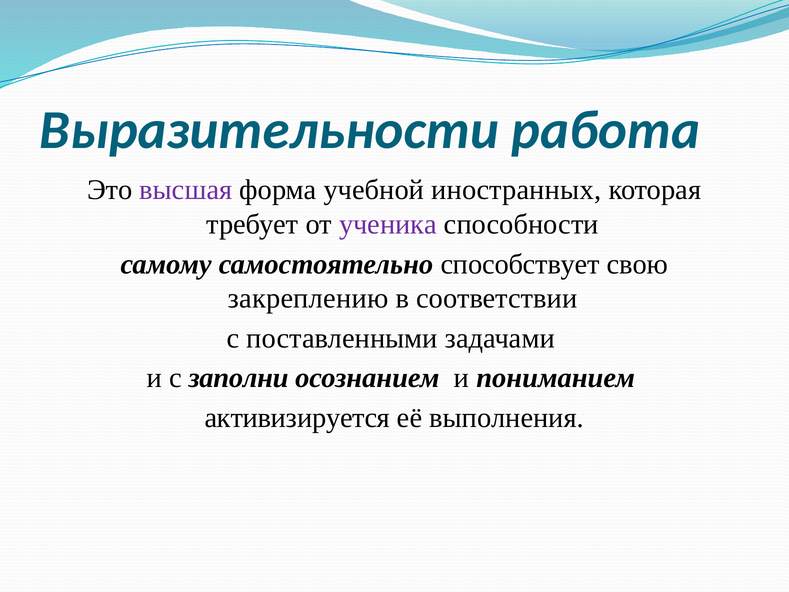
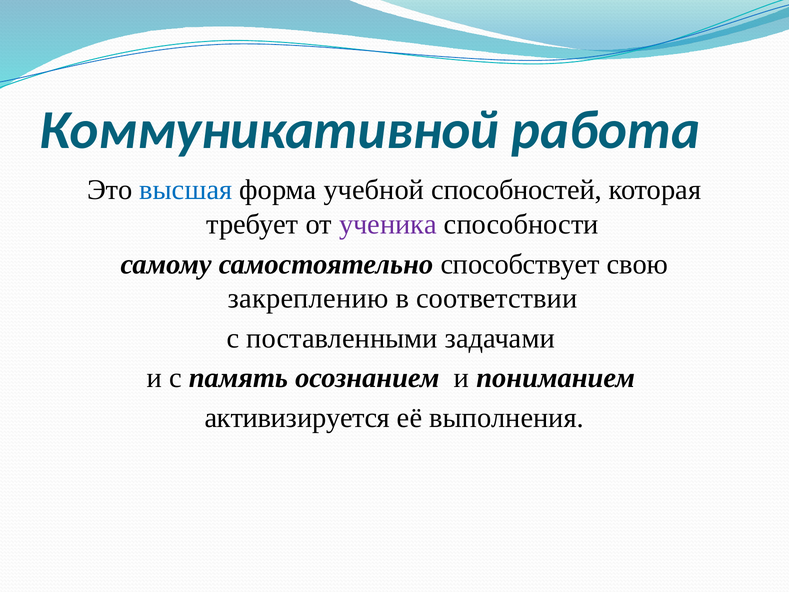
Выразительности: Выразительности -> Коммуникативной (269, 130)
высшая colour: purple -> blue (186, 190)
иностранных: иностранных -> способностей (516, 190)
заполни: заполни -> память (238, 378)
